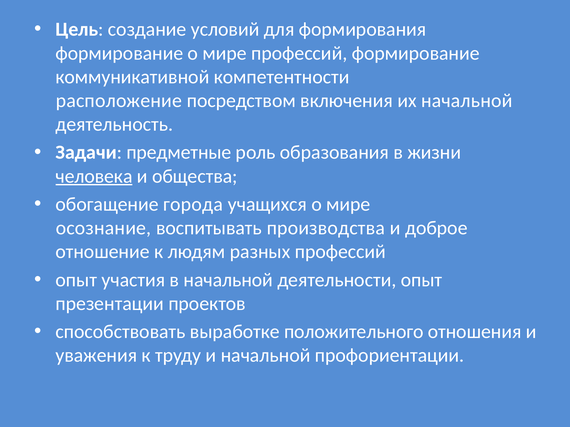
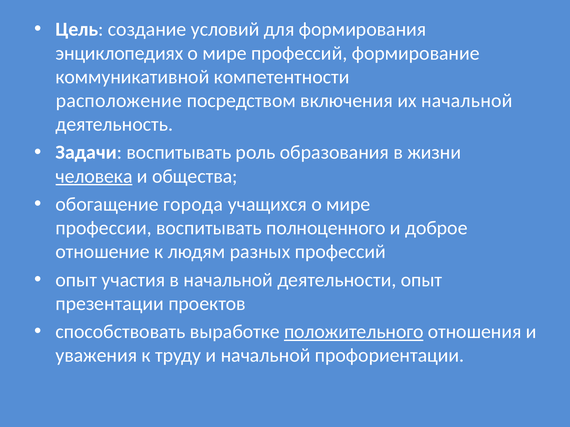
формирование: формирование -> энциклопедиях (119, 53)
Задачи предметные: предметные -> воспитывать (179, 153)
осознание: осознание -> профессии (104, 228)
производства: производства -> полноценного (326, 228)
положительного underline: none -> present (354, 332)
